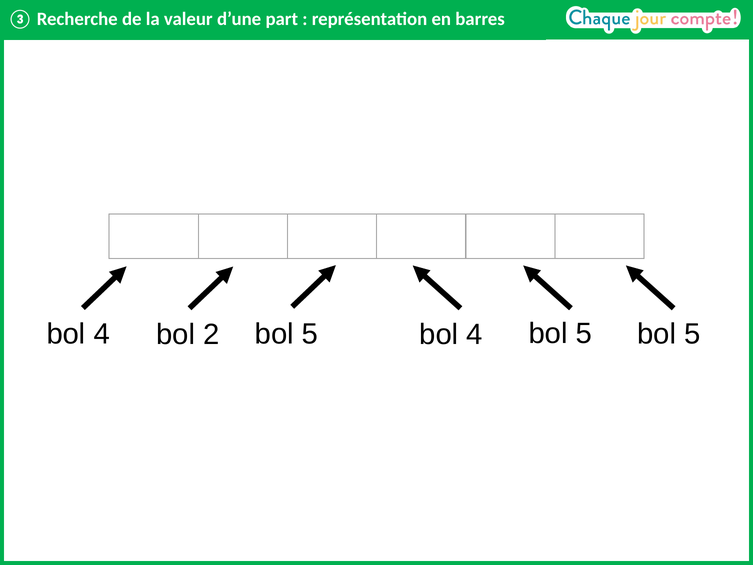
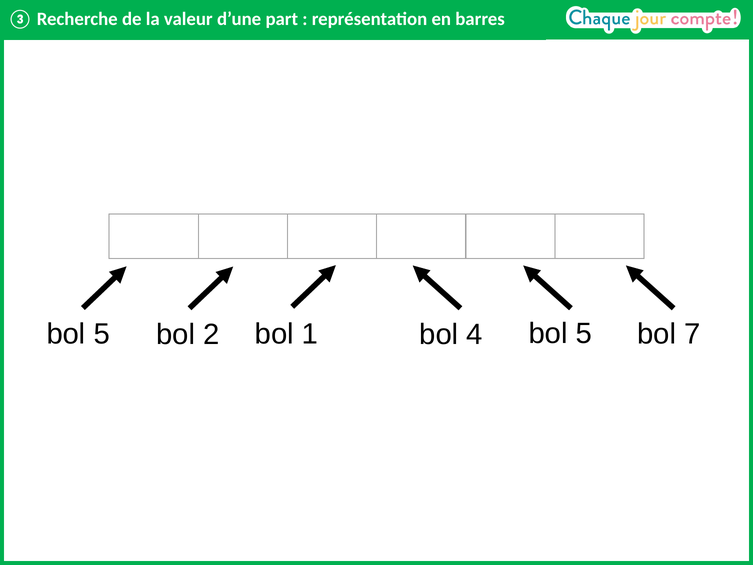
4: 4 -> 5 (102, 334)
2 bol 5: 5 -> 1 (310, 334)
5 bol 5: 5 -> 7 (692, 334)
